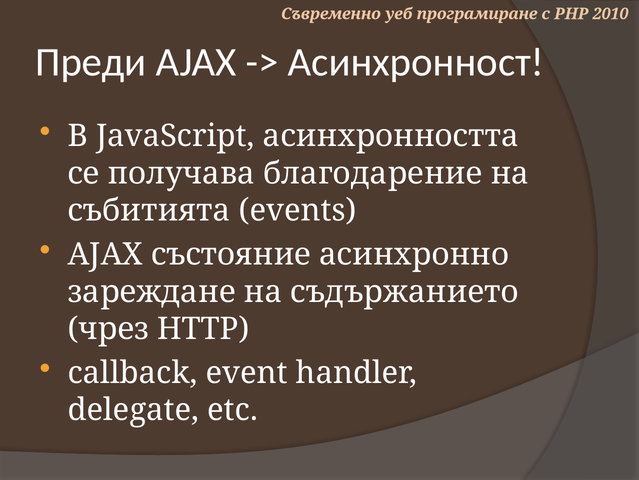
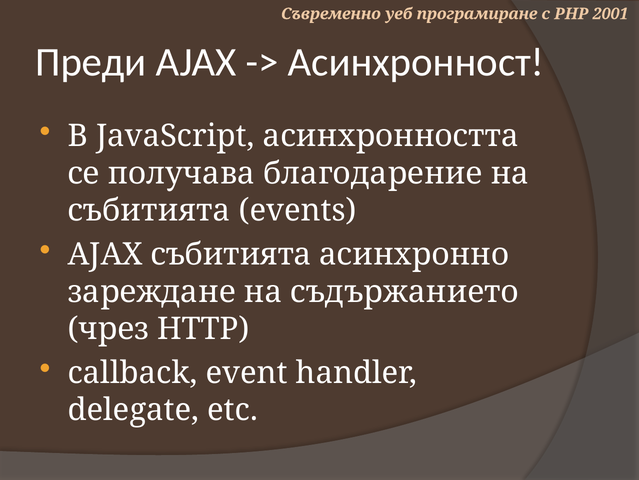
2010: 2010 -> 2001 (610, 14)
AJAX състояние: състояние -> събитията (231, 254)
